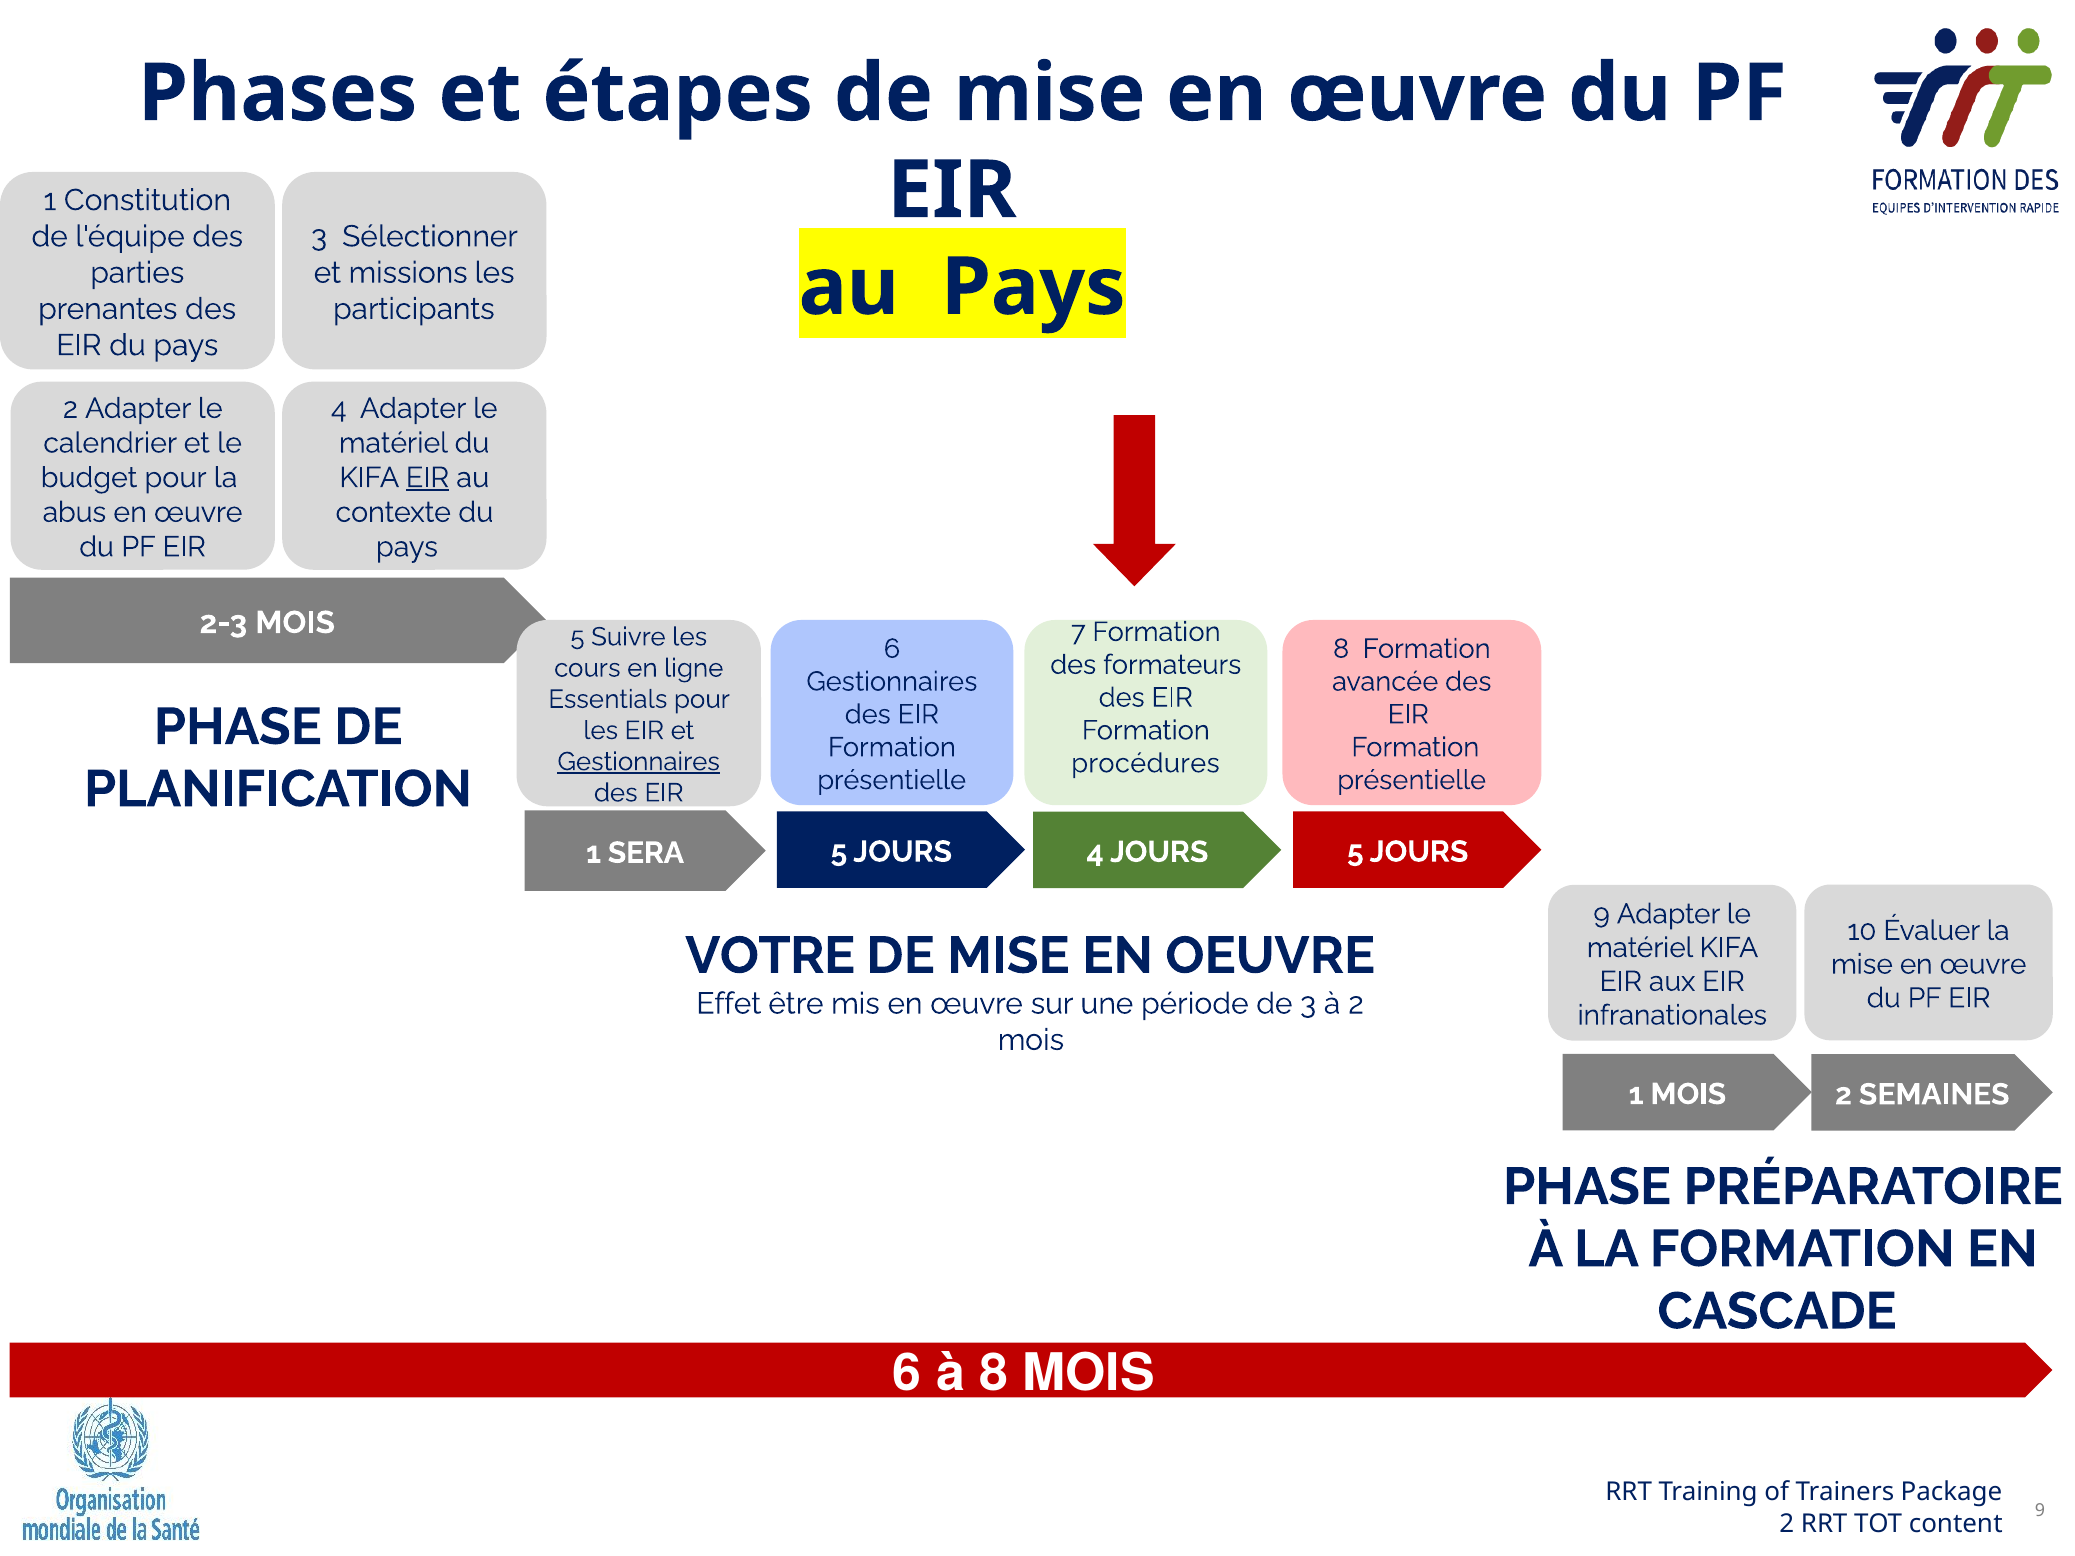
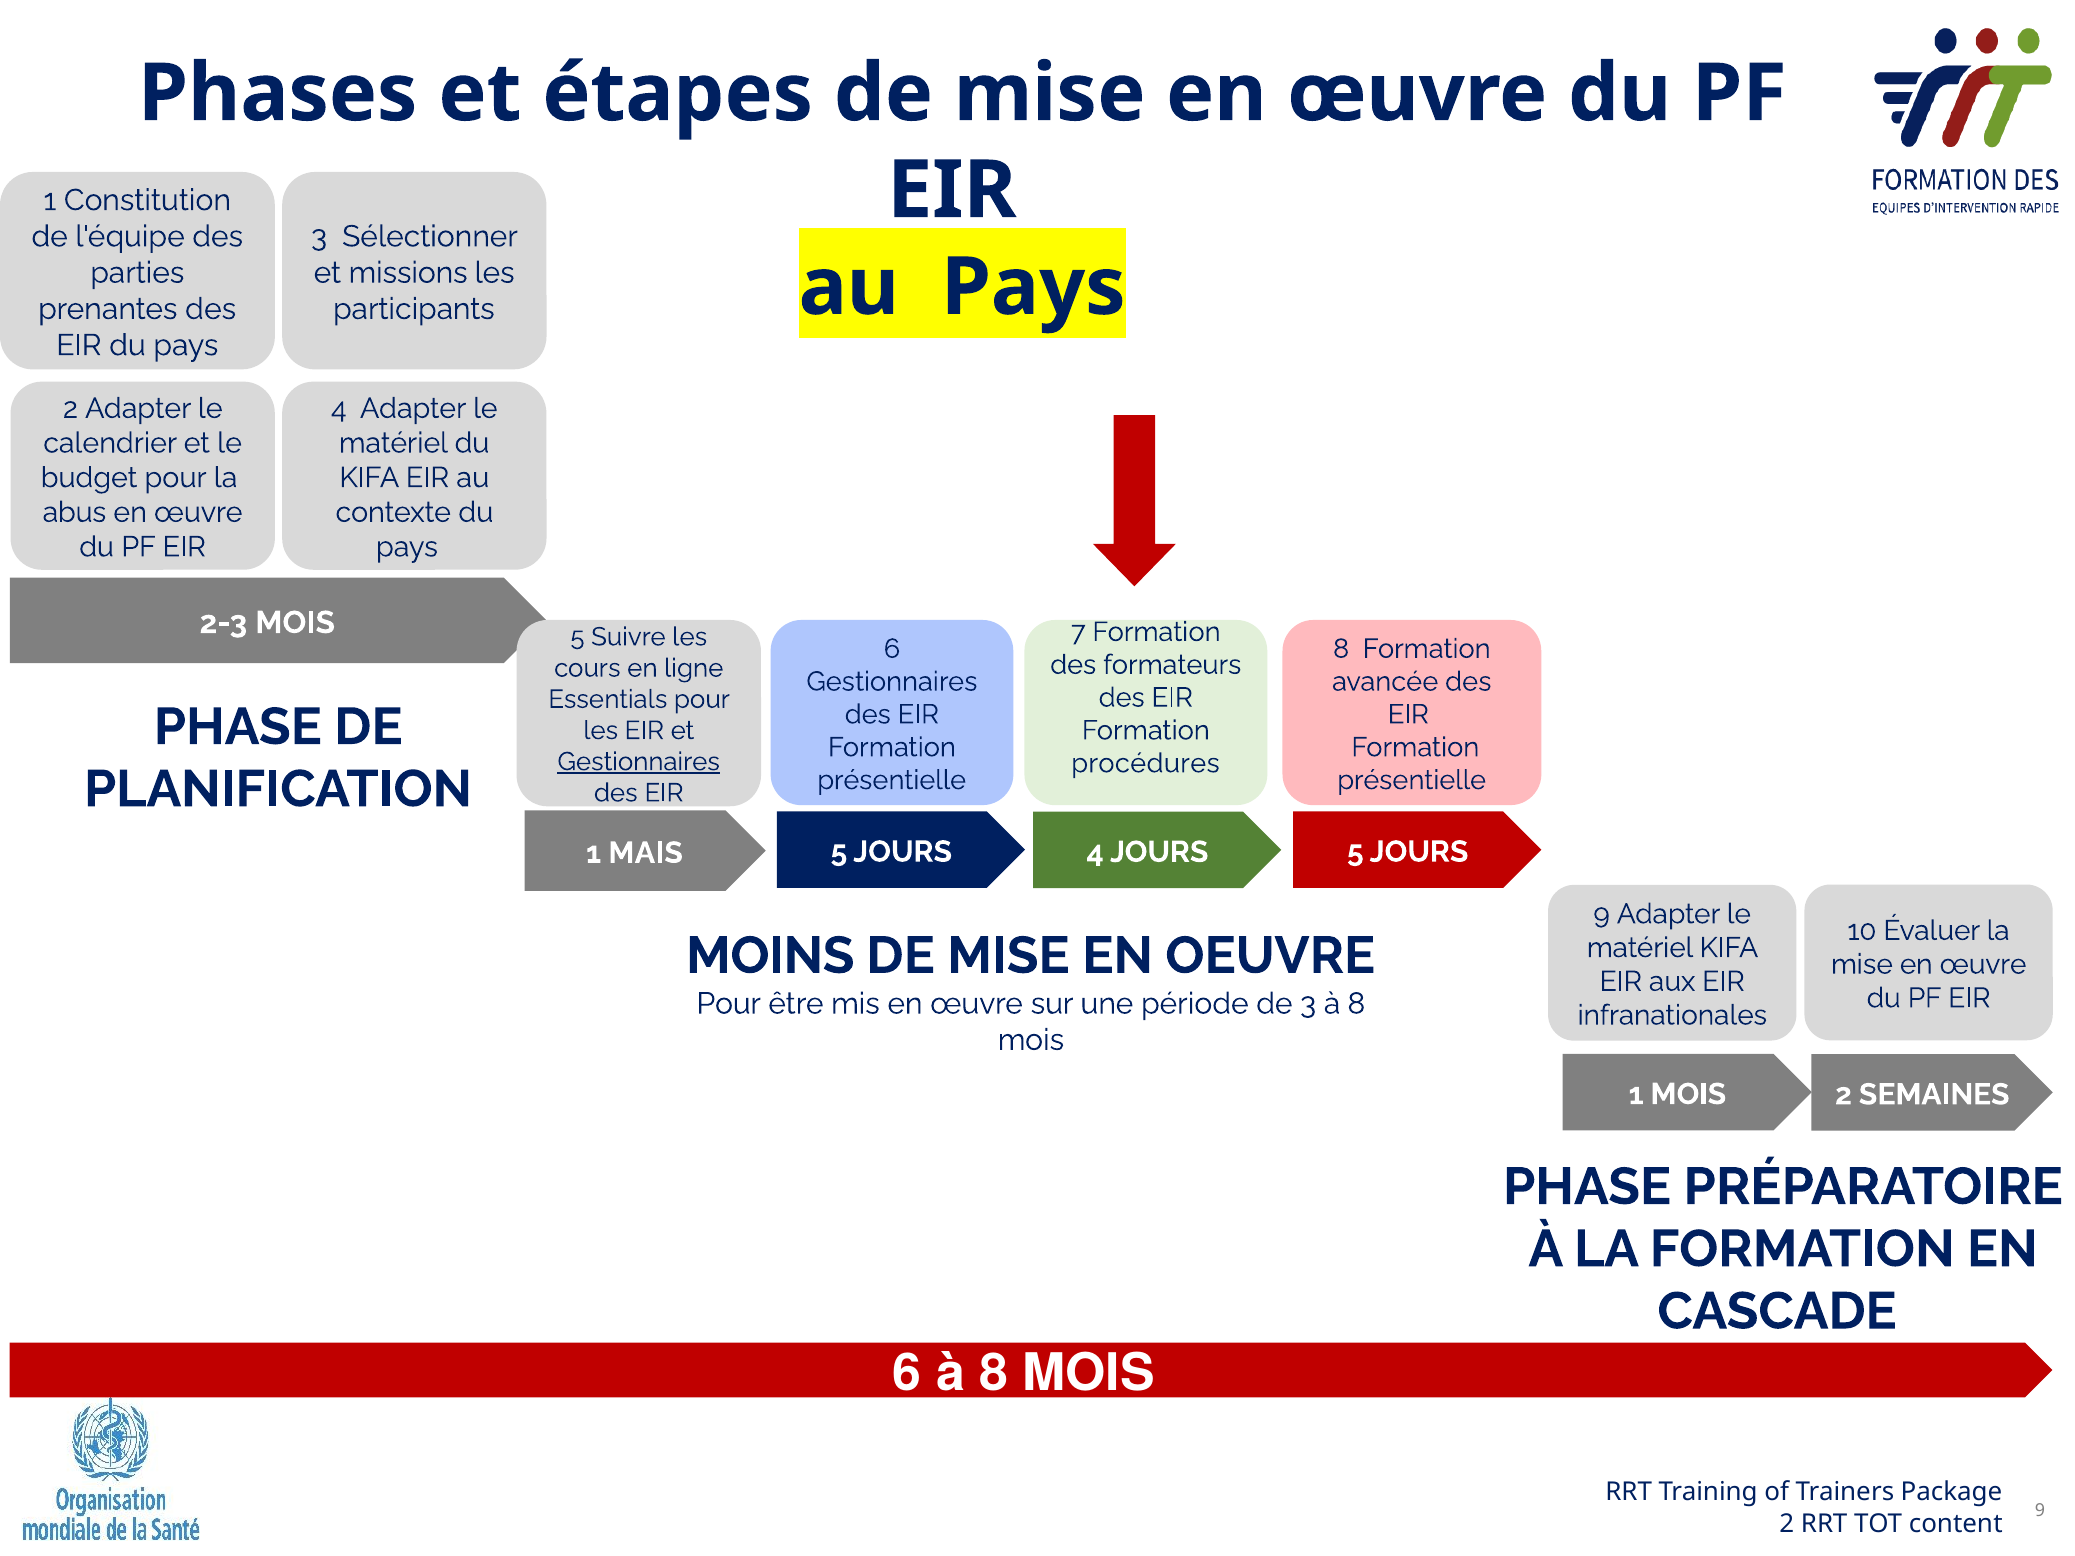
EIR underline: present -> none (427, 478)
SERA: SERA -> MAIS (646, 853)
VOTRE: VOTRE -> MOINS (770, 956)
Effet: Effet -> Pour (729, 1004)
3 à 2: 2 -> 8 (1356, 1004)
